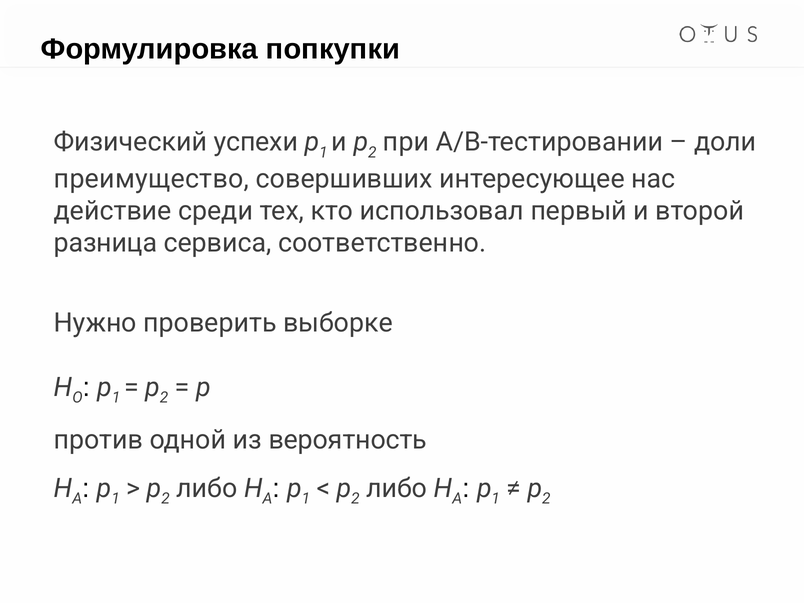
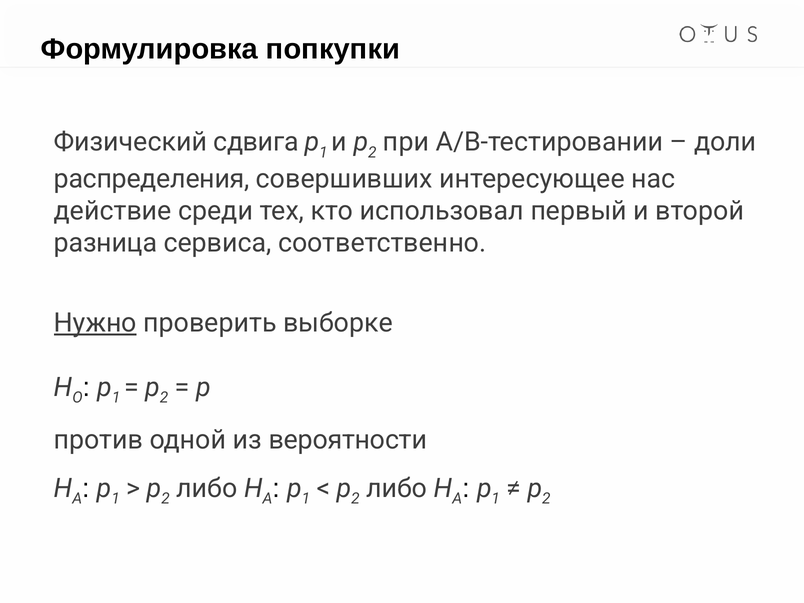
успехи: успехи -> сдвига (256, 142)
преимущество: преимущество -> распределения (152, 179)
Нужно underline: none -> present (95, 323)
вероятность: вероятность -> вероятности (348, 440)
